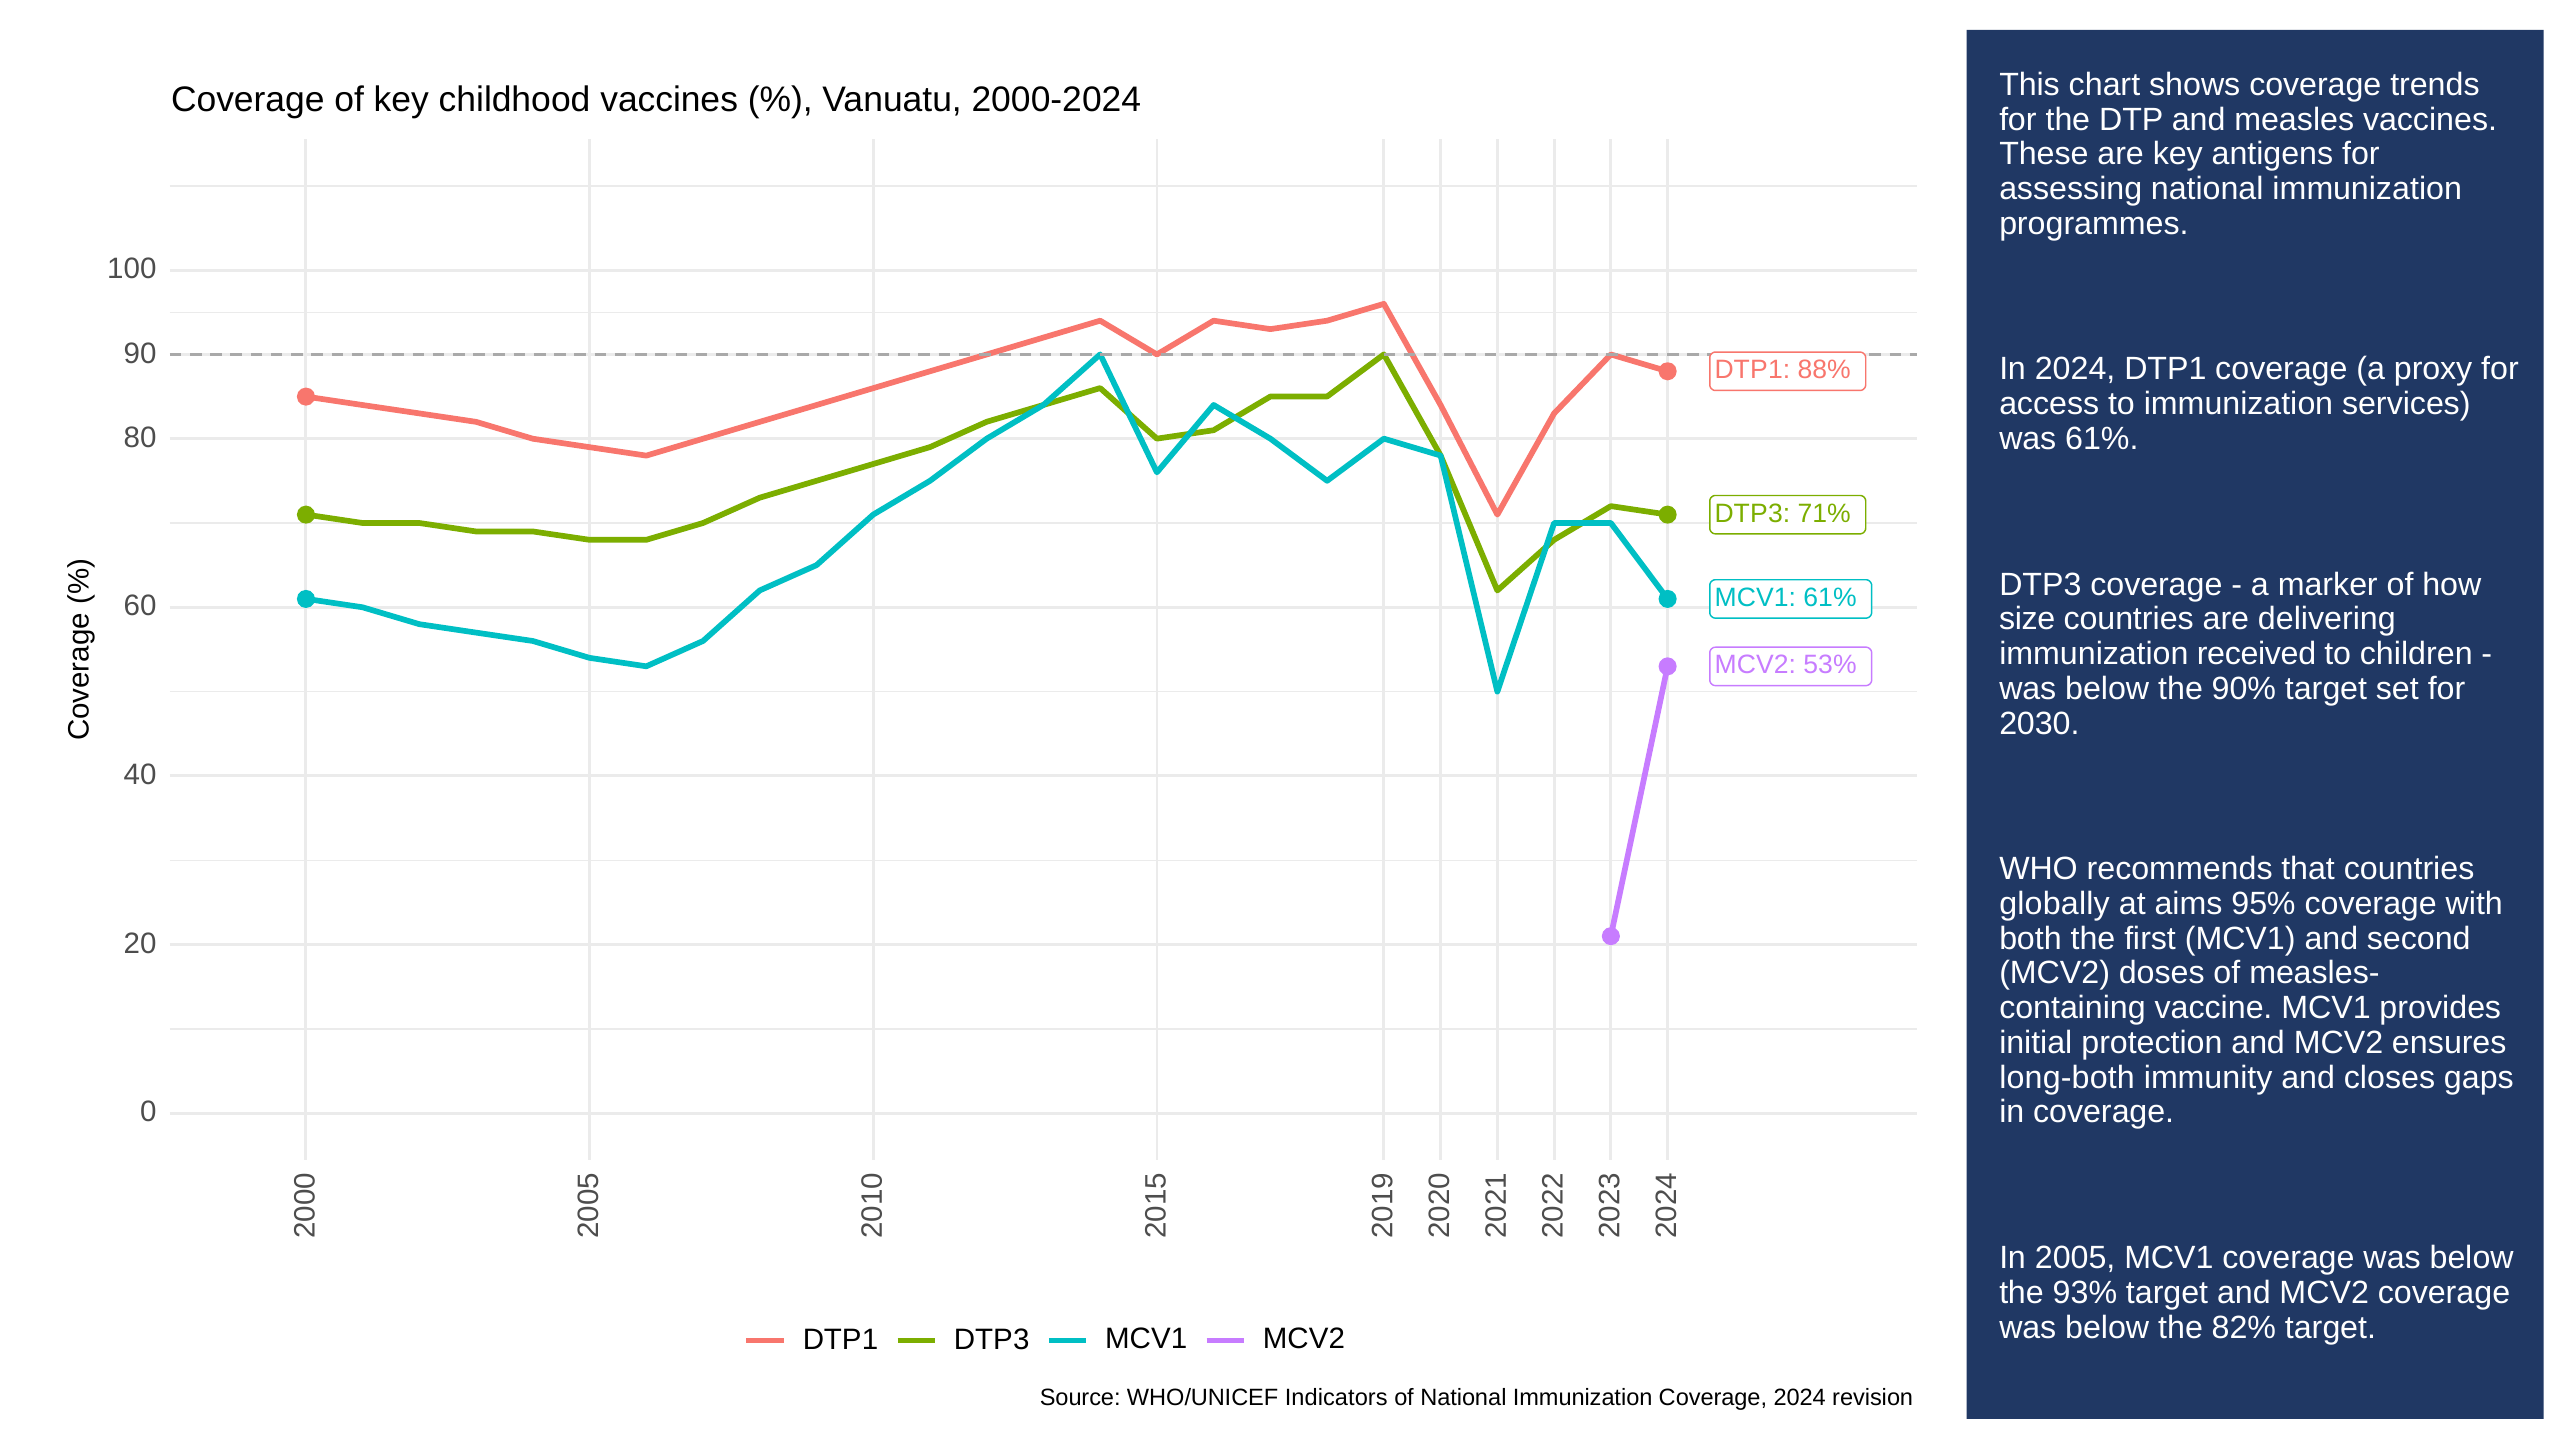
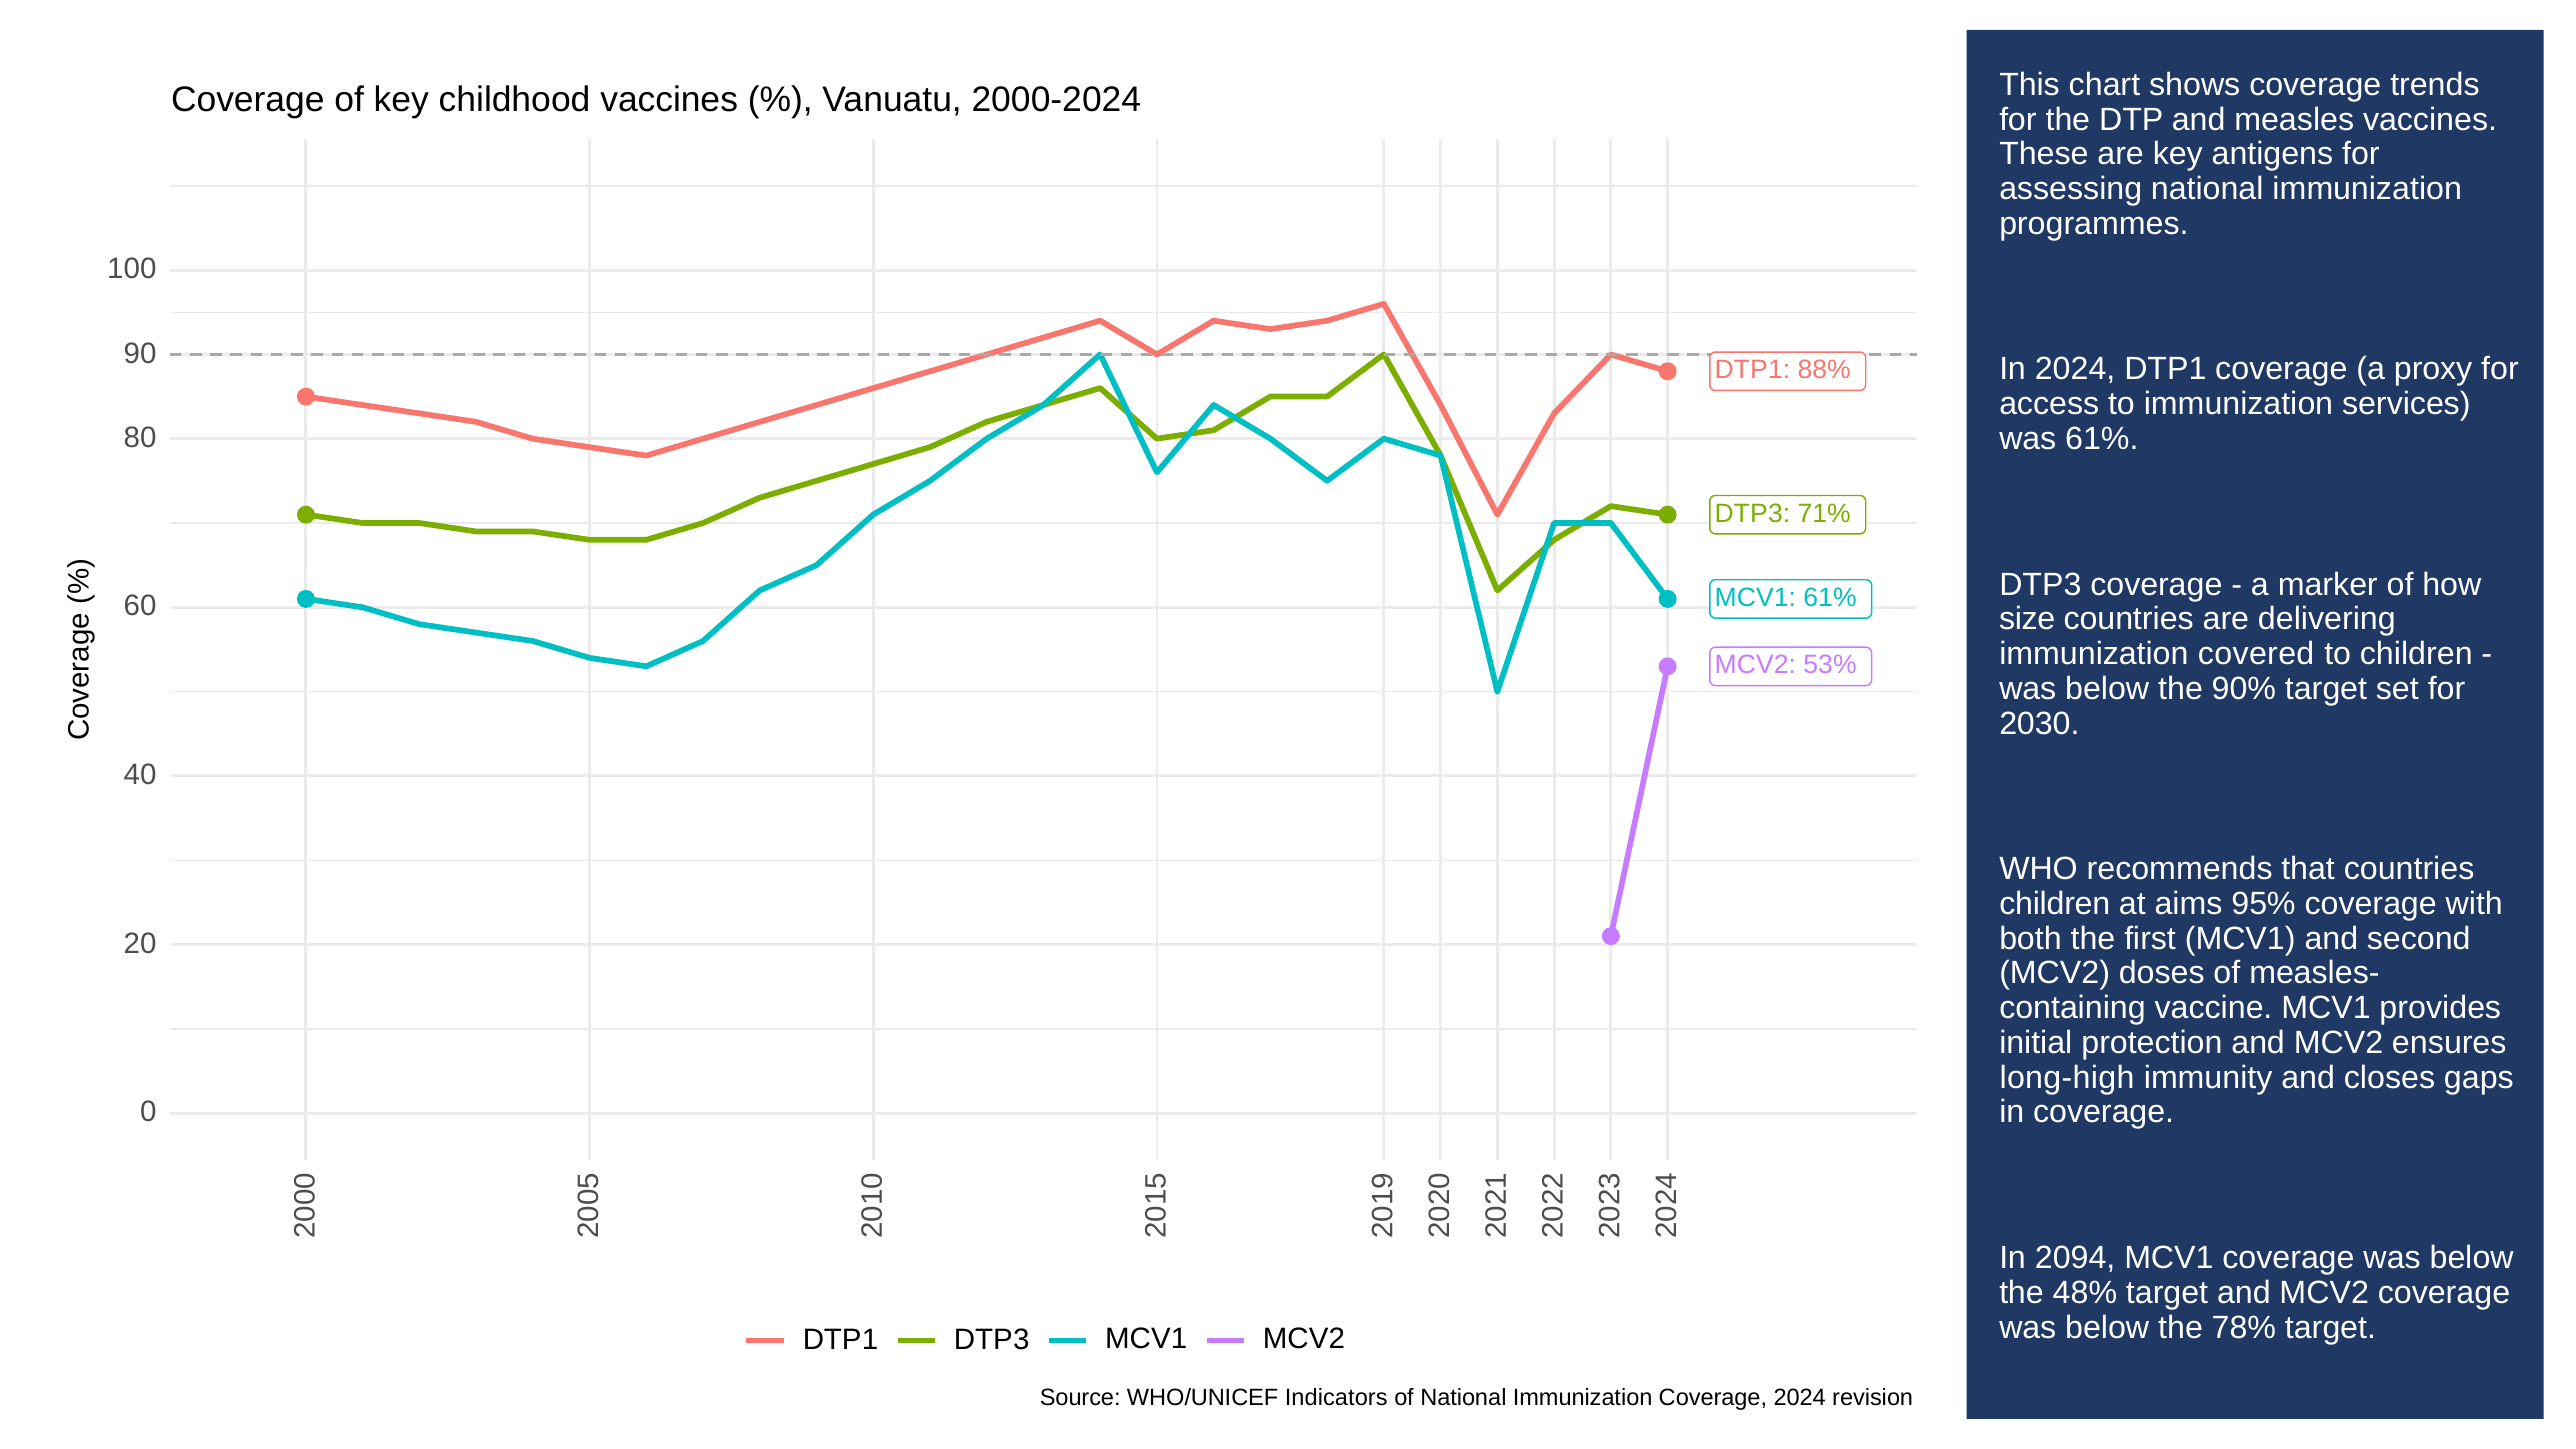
received: received -> covered (2256, 654)
globally: globally -> children (2055, 904)
long-both: long-both -> long-high (2067, 1078)
2005: 2005 -> 2094 (2075, 1258)
93%: 93% -> 48% (2085, 1293)
82%: 82% -> 78% (2244, 1327)
